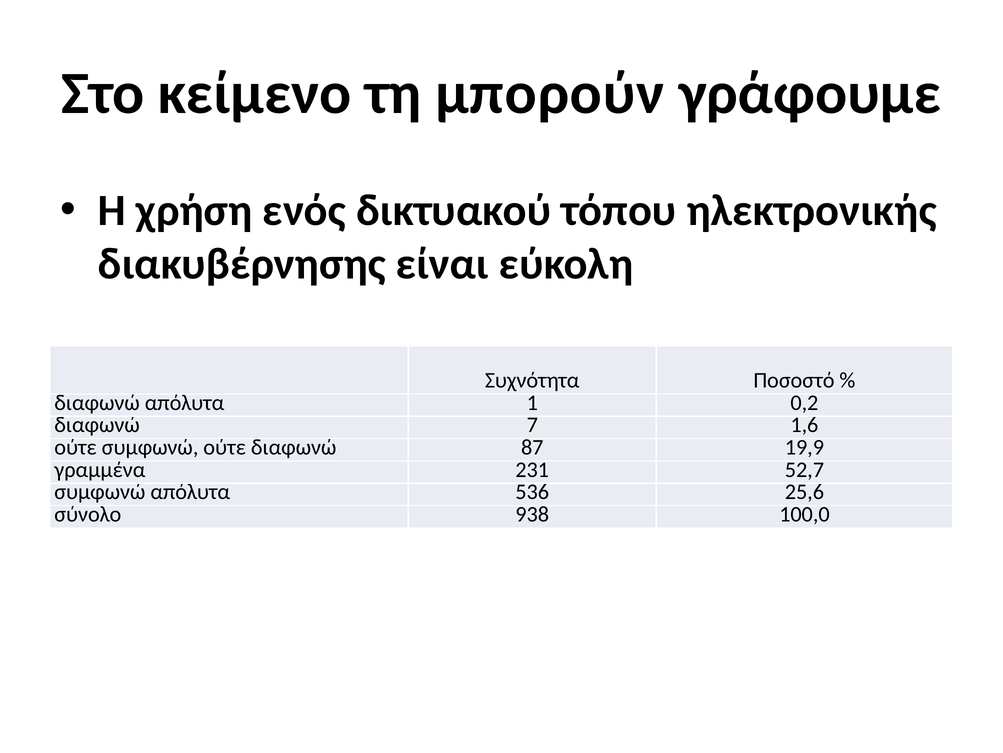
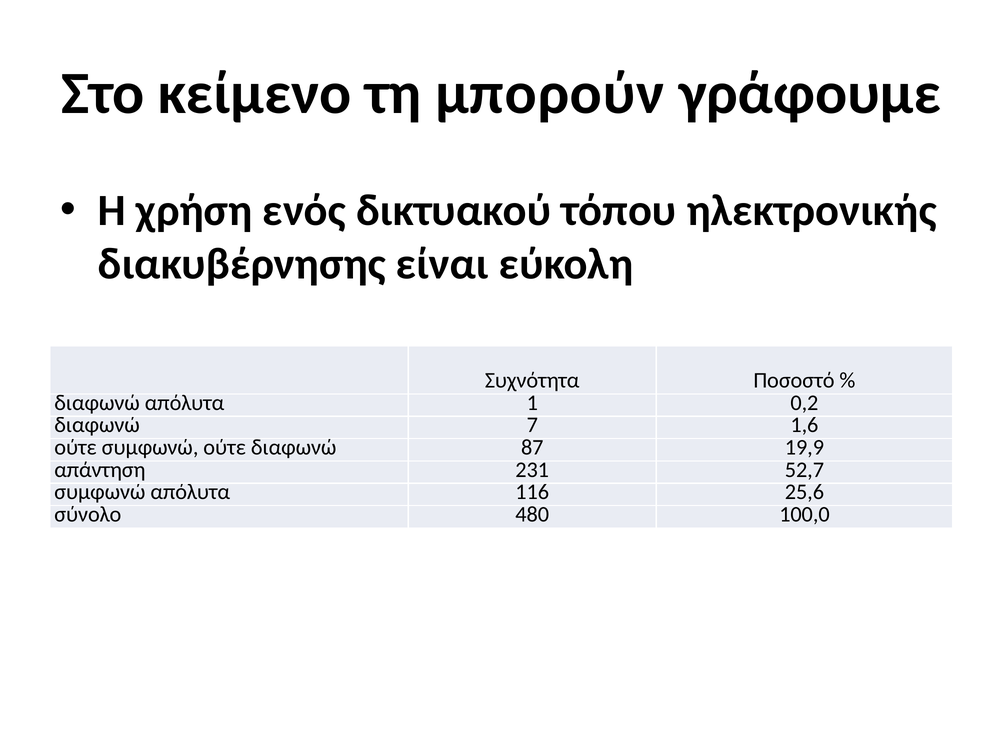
γραμμένα: γραμμένα -> απάντηση (100, 469)
536: 536 -> 116 (532, 492)
938: 938 -> 480 (532, 514)
